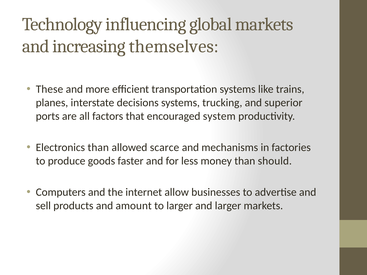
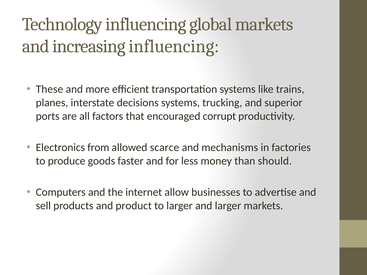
increasing themselves: themselves -> influencing (174, 46)
system: system -> corrupt (219, 116)
Electronics than: than -> from (98, 148)
amount: amount -> product (134, 206)
